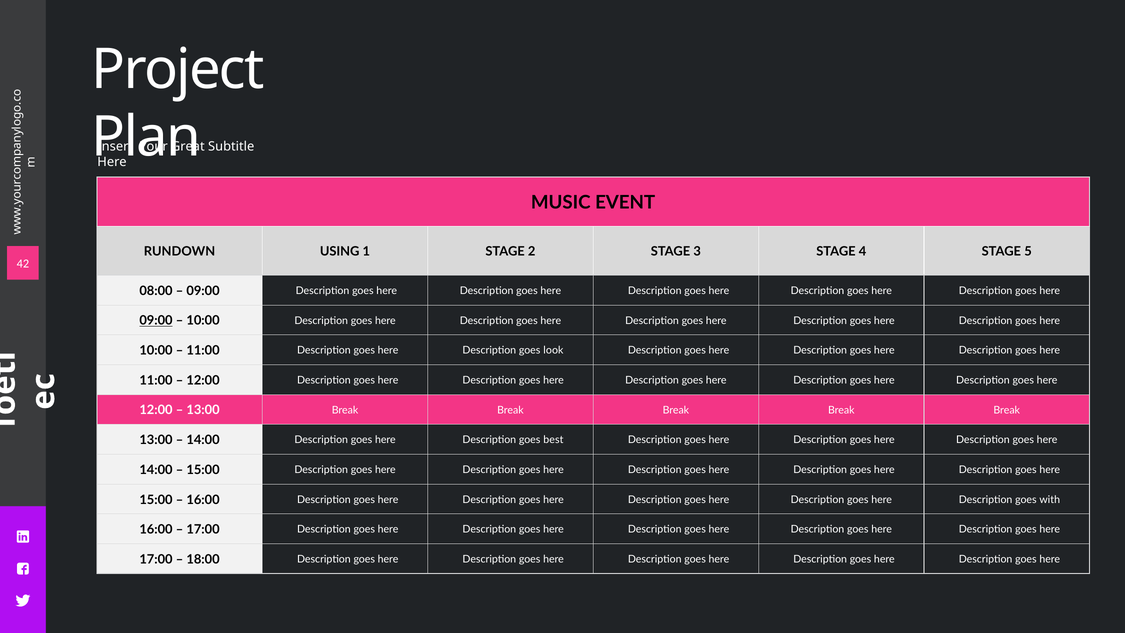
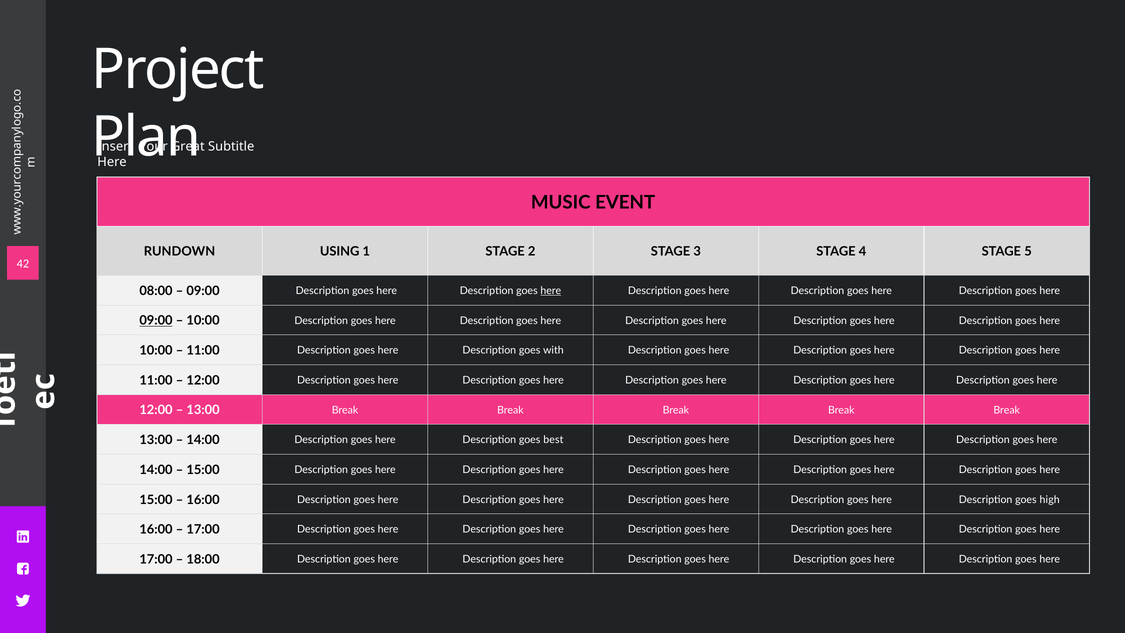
here underline: none -> present (551, 291)
look: look -> with (553, 350)
with: with -> high (1050, 499)
